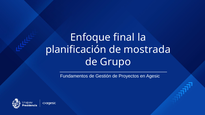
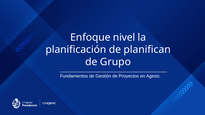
final: final -> nivel (124, 37)
mostrada: mostrada -> planifican (147, 50)
